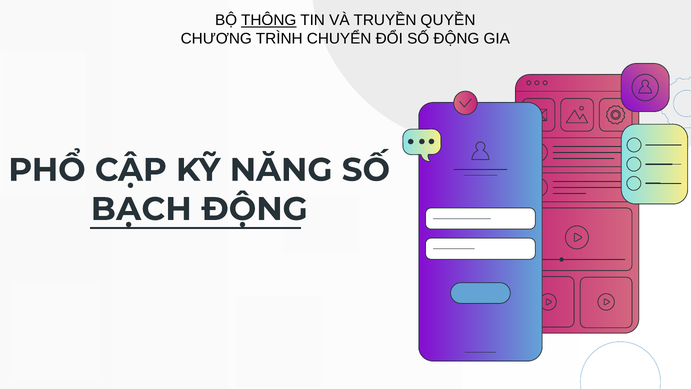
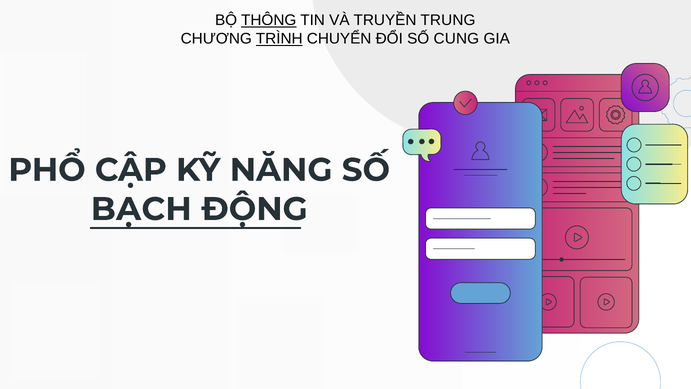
QUYỀN: QUYỀN -> TRUNG (448, 20)
TRÌNH underline: none -> present (279, 39)
SỐ ĐỘNG: ĐỘNG -> CUNG (456, 39)
